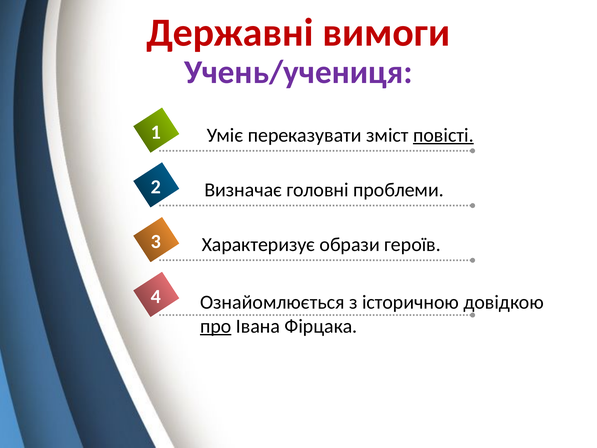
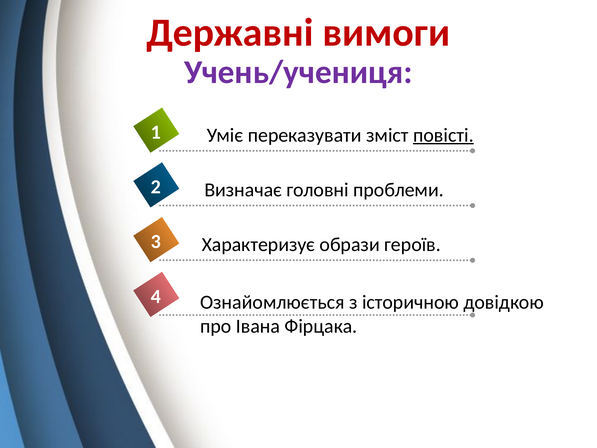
про underline: present -> none (216, 326)
